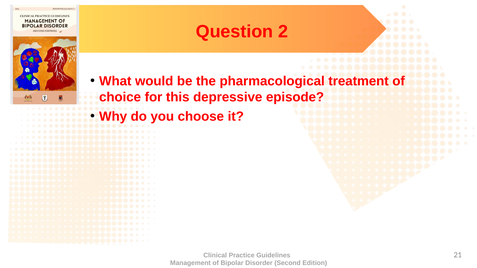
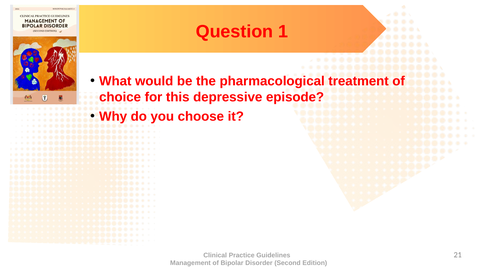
2: 2 -> 1 (283, 32)
